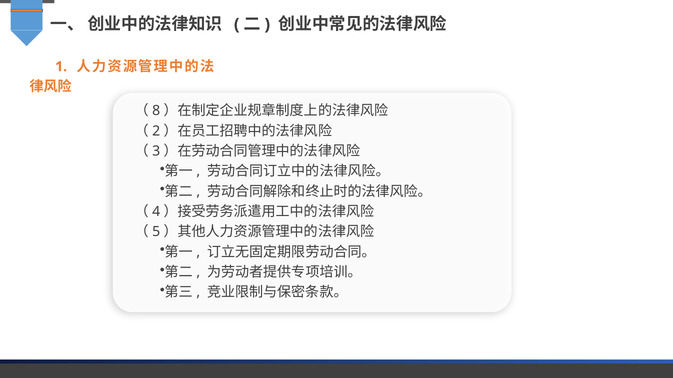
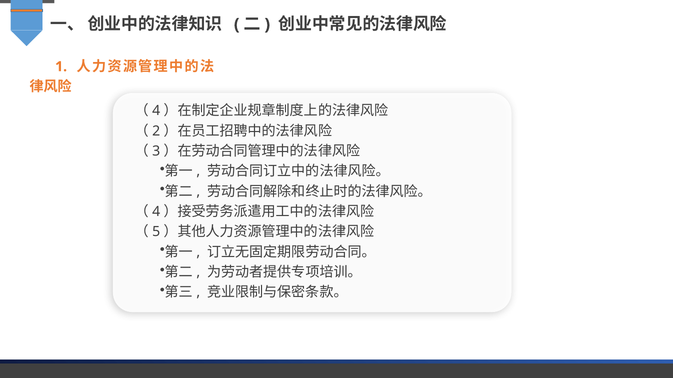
8: 8 -> 4 (156, 111)
